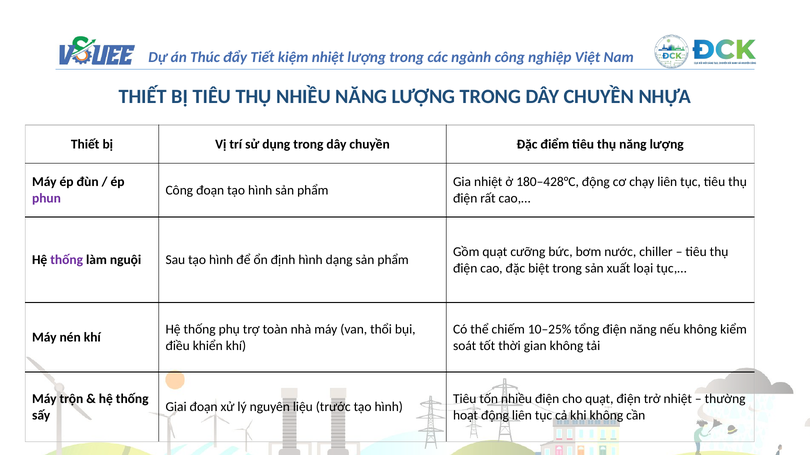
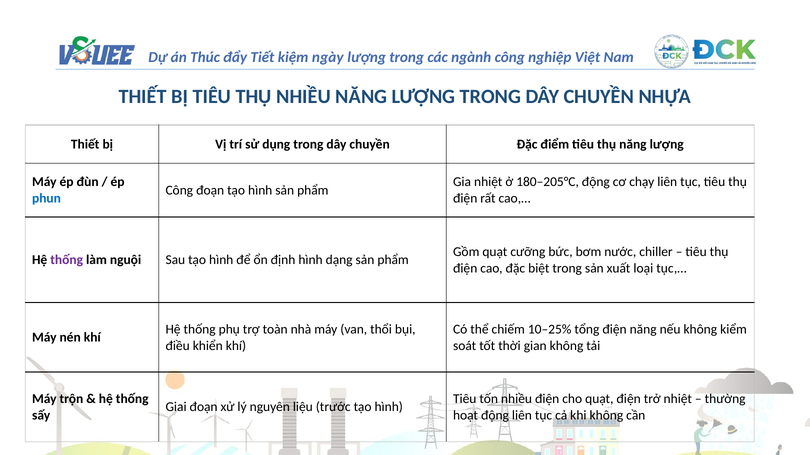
nhiệt: nhiệt -> ngày (328, 57)
180–428°C: 180–428°C -> 180–205°C (548, 182)
phun colour: purple -> blue (46, 199)
